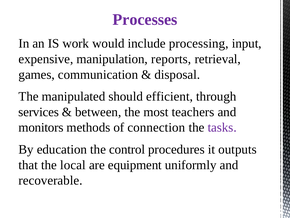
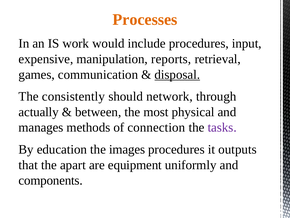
Processes colour: purple -> orange (145, 19)
include processing: processing -> procedures (199, 43)
disposal underline: none -> present (177, 74)
manipulated: manipulated -> consistently (73, 96)
efficient: efficient -> network (169, 96)
services: services -> actually (39, 112)
teachers: teachers -> physical (193, 112)
monitors: monitors -> manages (41, 127)
control: control -> images (127, 149)
local: local -> apart (73, 165)
recoverable: recoverable -> components (51, 180)
